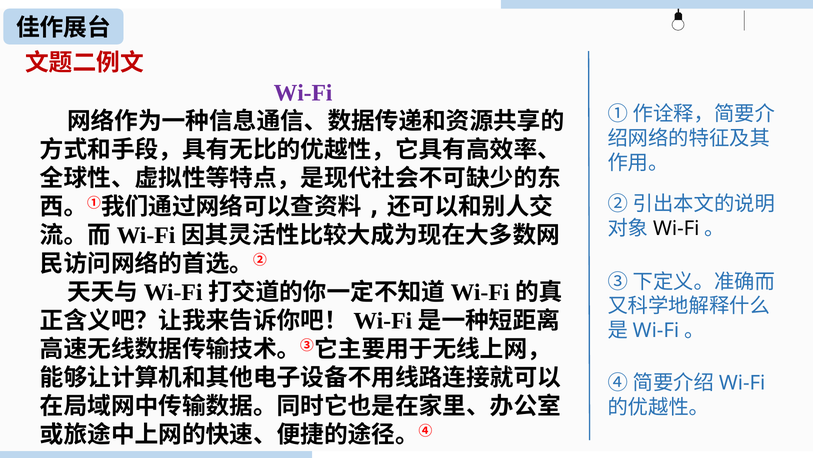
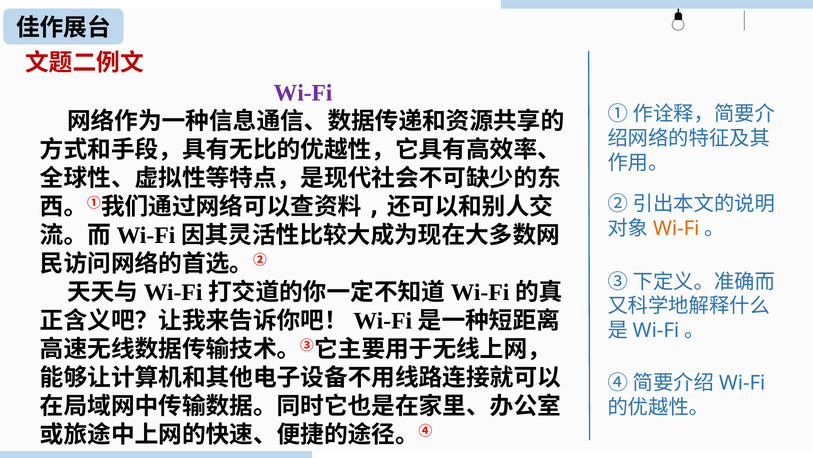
Wi-Fi colour: black -> orange (676, 228)
